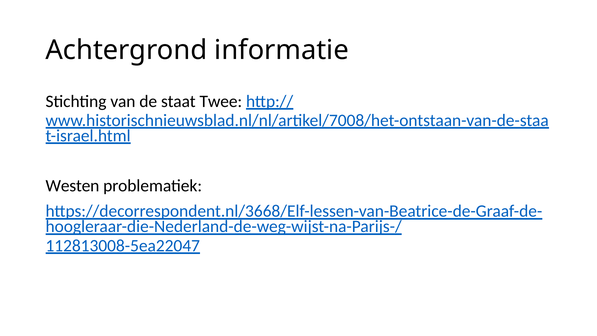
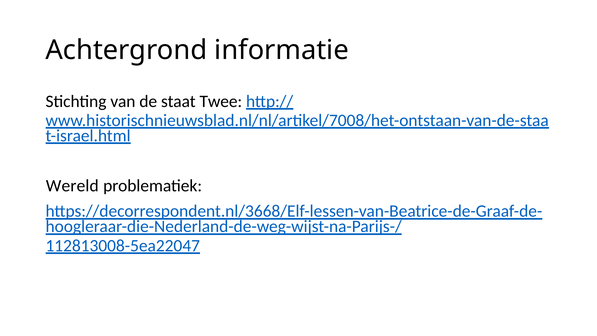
Westen: Westen -> Wereld (72, 186)
